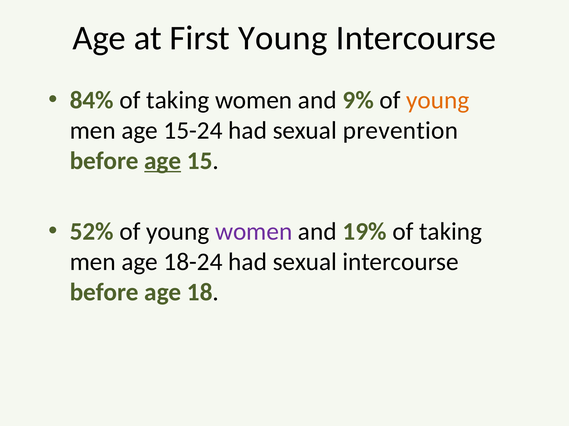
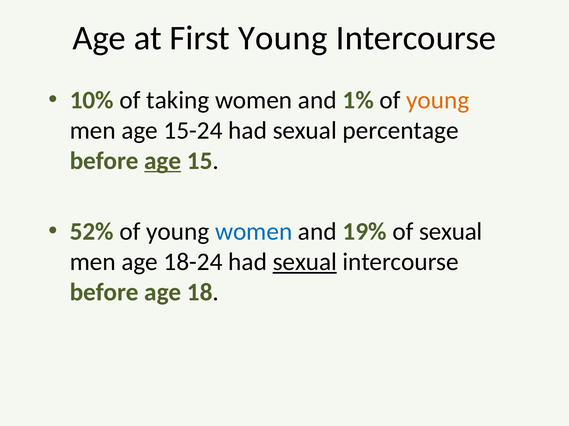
84%: 84% -> 10% (92, 100)
9%: 9% -> 1% (358, 100)
prevention: prevention -> percentage (401, 131)
women colour: purple -> blue (254, 232)
19% of taking: taking -> sexual (451, 232)
sexual underline: none -> present (305, 262)
